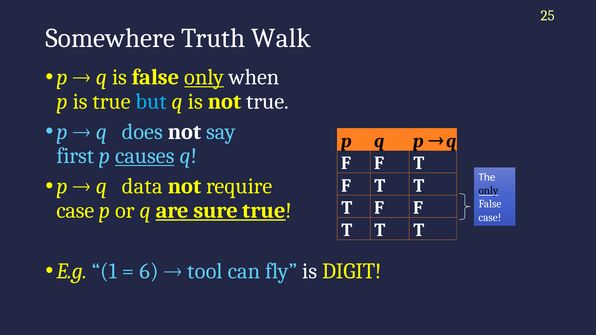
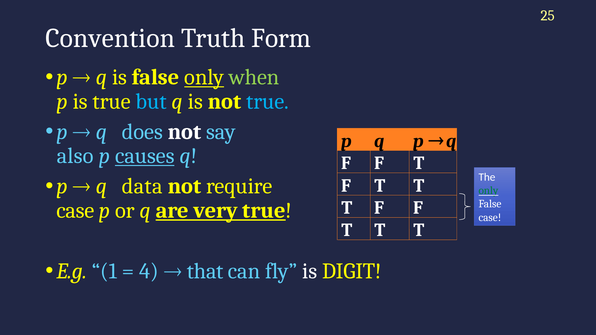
Somewhere: Somewhere -> Convention (110, 38)
Walk: Walk -> Form (281, 38)
when colour: white -> light green (254, 77)
true colour: white -> light blue (268, 101)
first: first -> also (75, 156)
only colour: black -> green (488, 191)
sure: sure -> very (216, 210)
6: 6 -> 4 (149, 271)
tool: tool -> that (205, 271)
